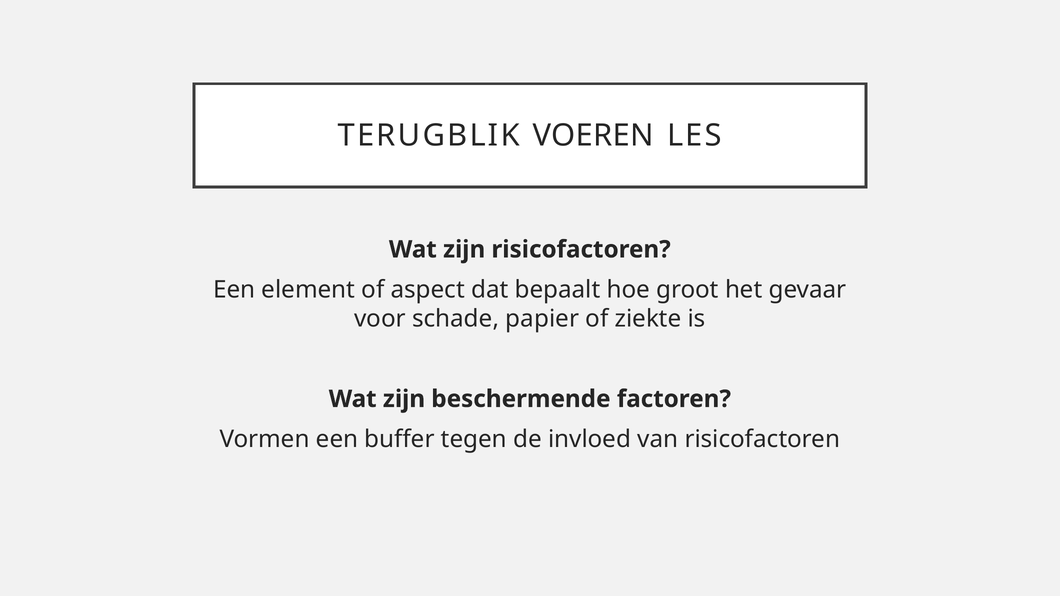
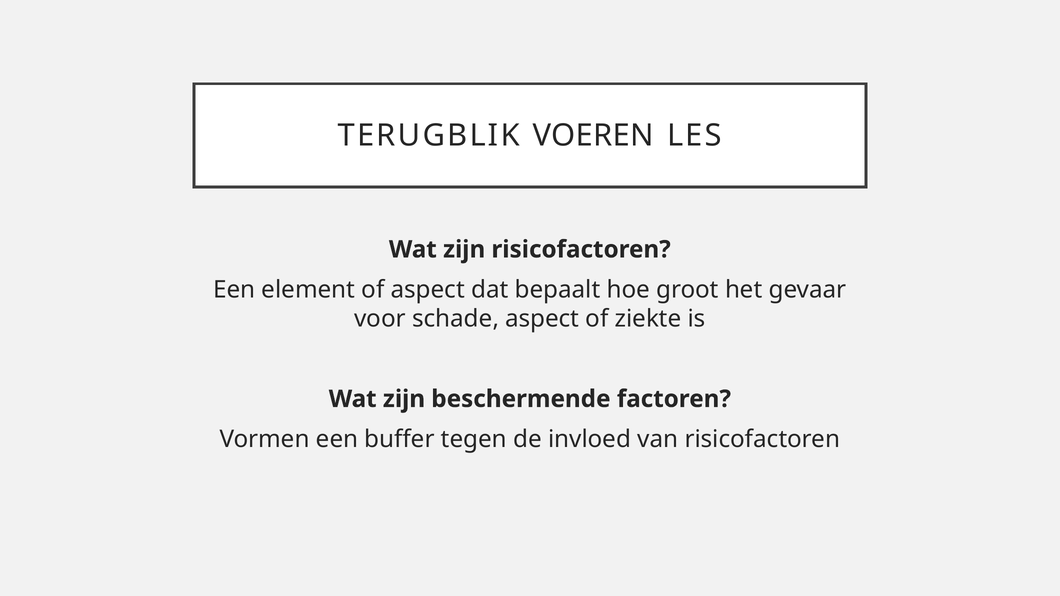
schade papier: papier -> aspect (542, 319)
